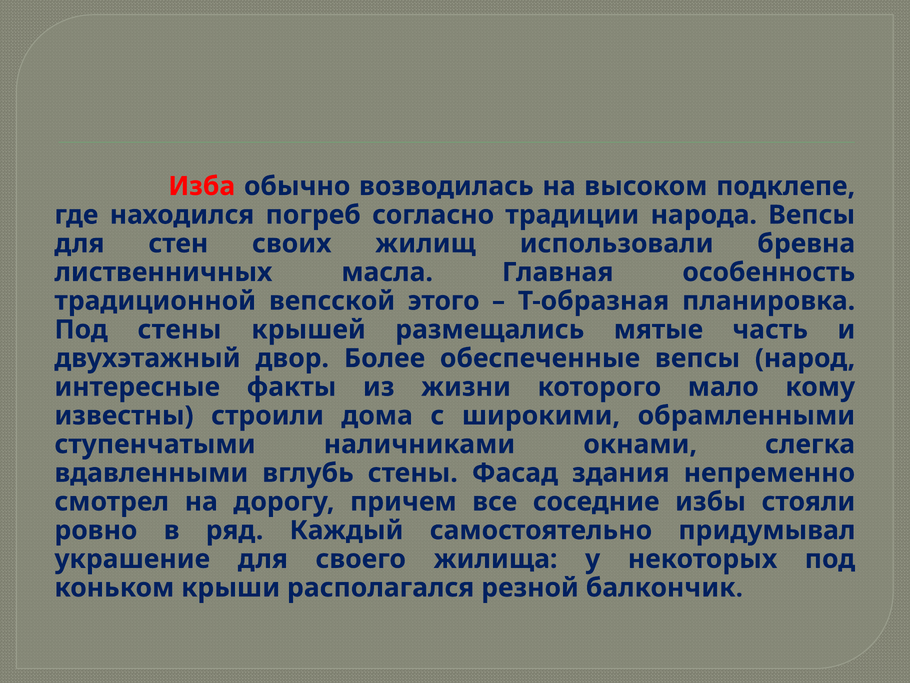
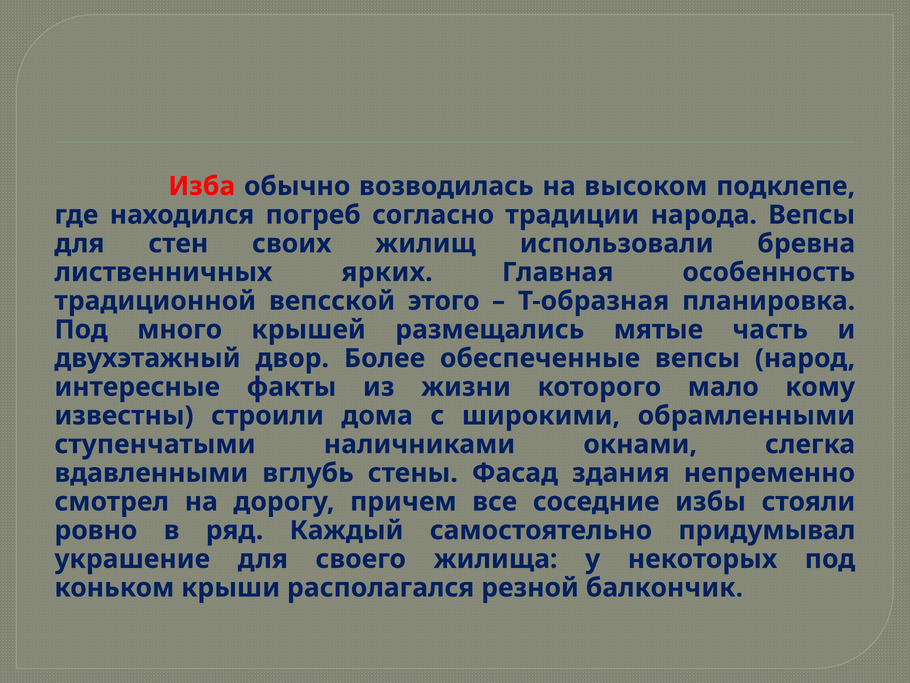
масла: масла -> ярких (387, 272)
Под стены: стены -> много (180, 329)
